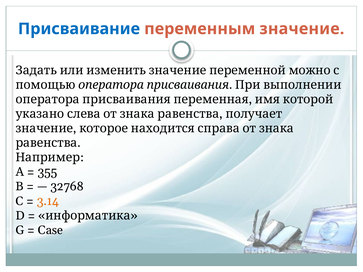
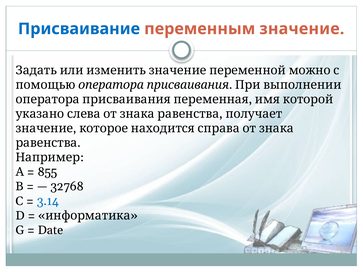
355: 355 -> 855 (47, 172)
3.14 colour: orange -> blue (48, 201)
Case: Case -> Date (51, 230)
